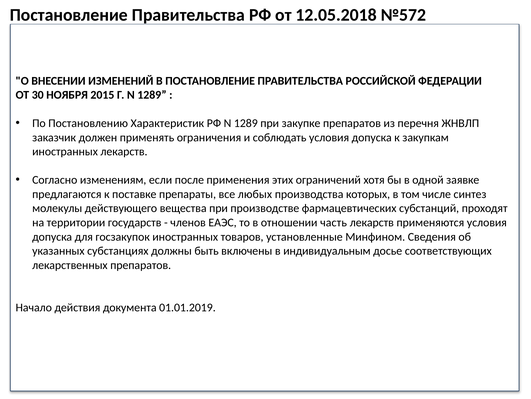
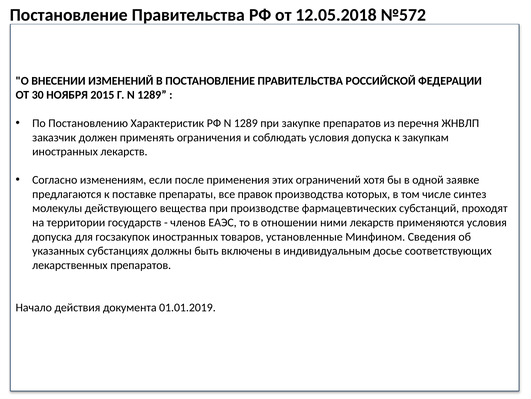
любых: любых -> правок (255, 194)
часть: часть -> ними (334, 222)
